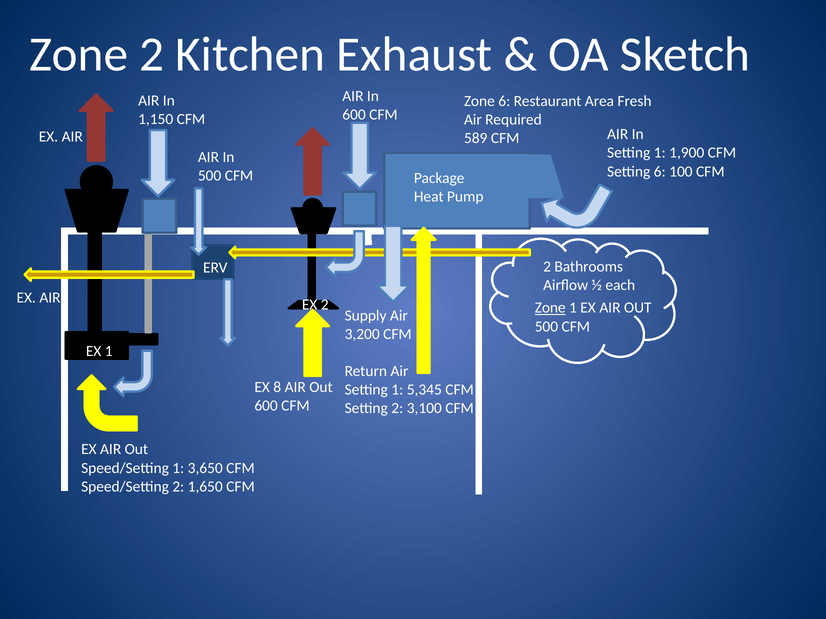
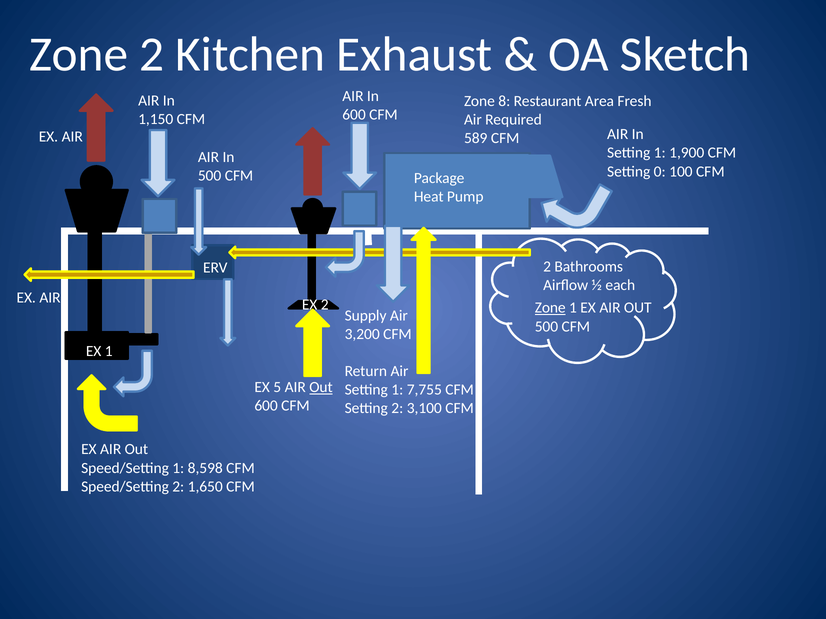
Zone 6: 6 -> 8 (504, 101)
Setting 6: 6 -> 0 (660, 172)
8: 8 -> 5 (277, 388)
Out underline: none -> present (321, 388)
5,345: 5,345 -> 7,755 (424, 390)
3,650: 3,650 -> 8,598 (205, 468)
